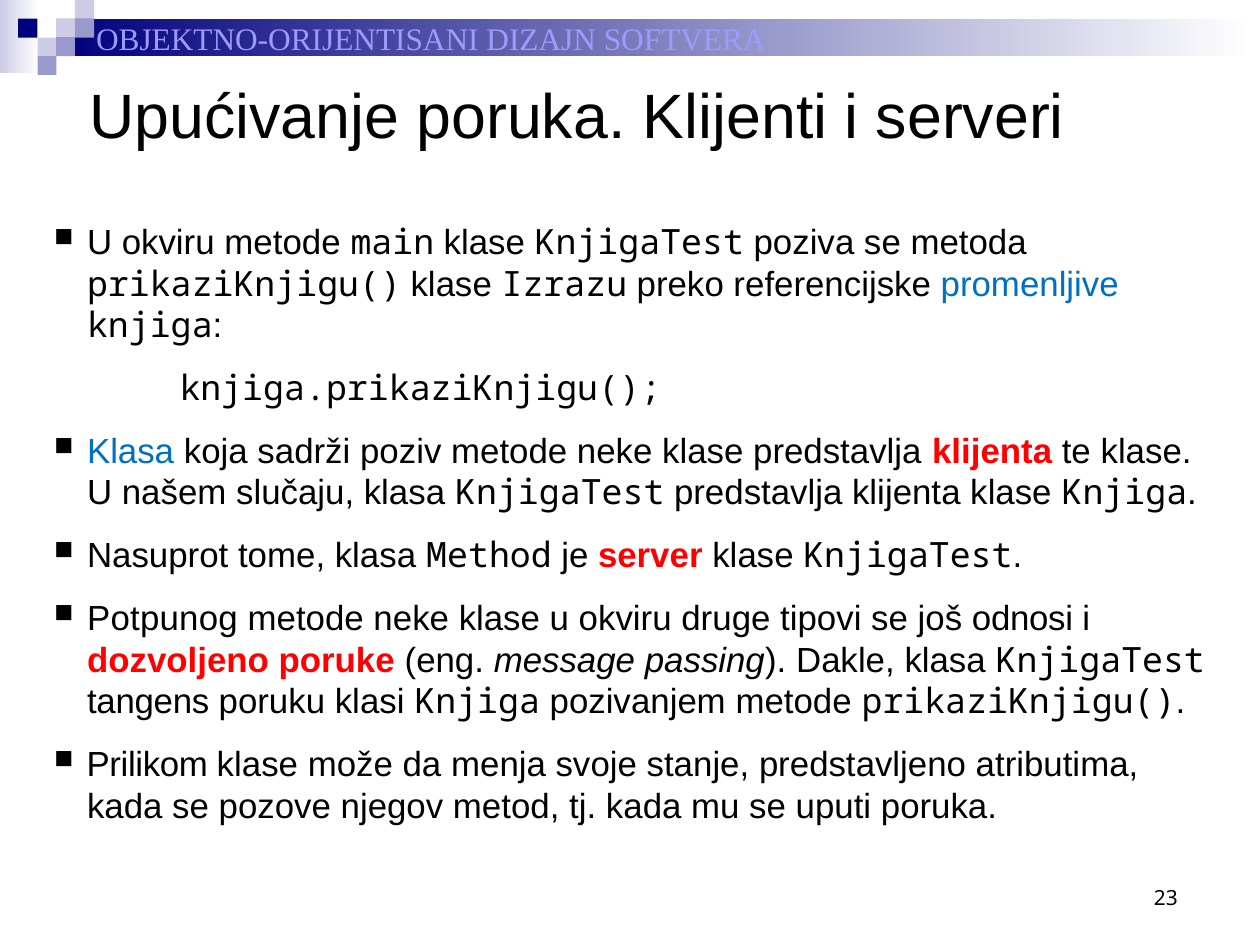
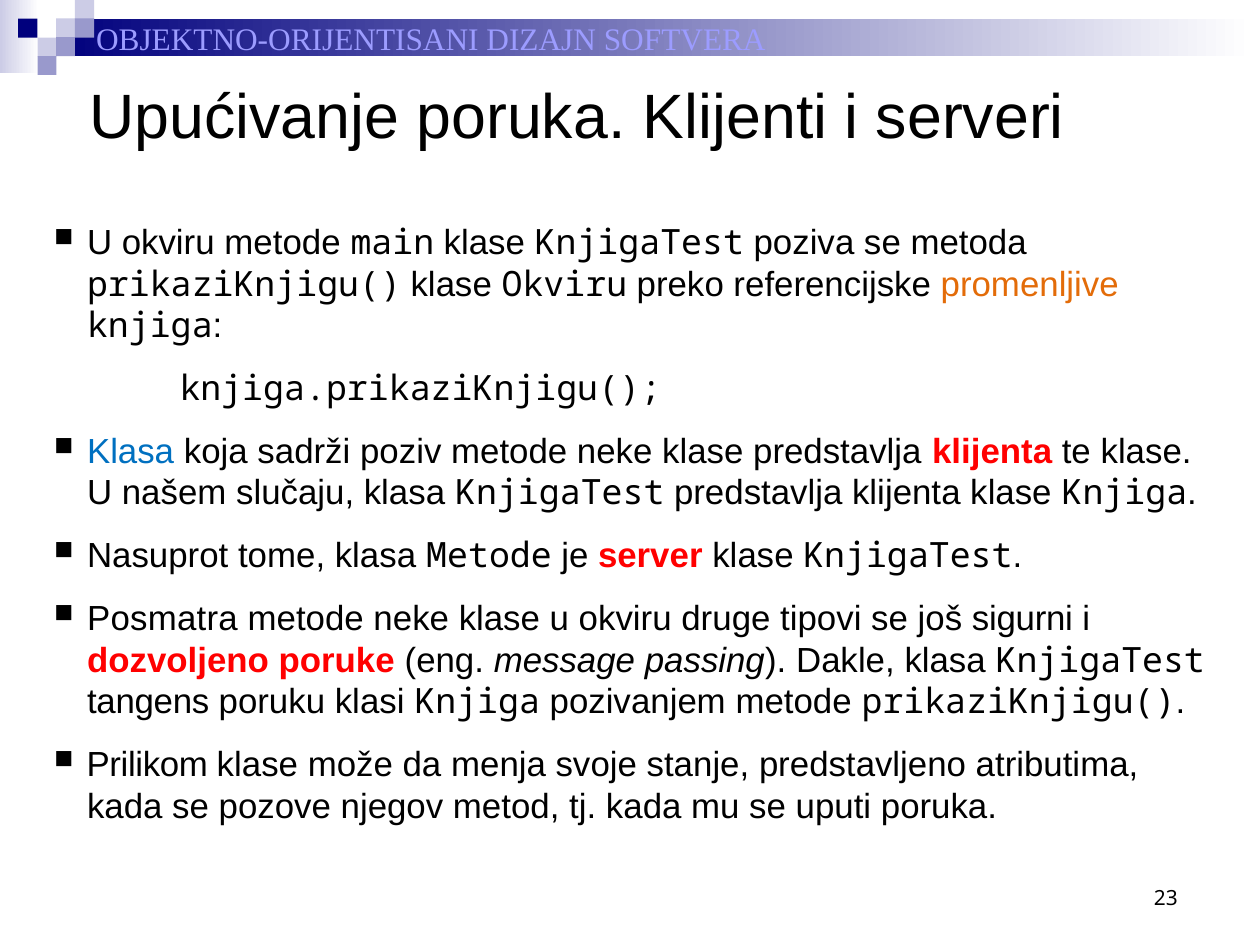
klase Izrazu: Izrazu -> Okviru (564, 284)
promenljive colour: blue -> orange (1030, 284)
klasa Method: Method -> Metode (489, 556)
Potpunog: Potpunog -> Posmatra (162, 619)
odnosi: odnosi -> sigurni (1022, 619)
